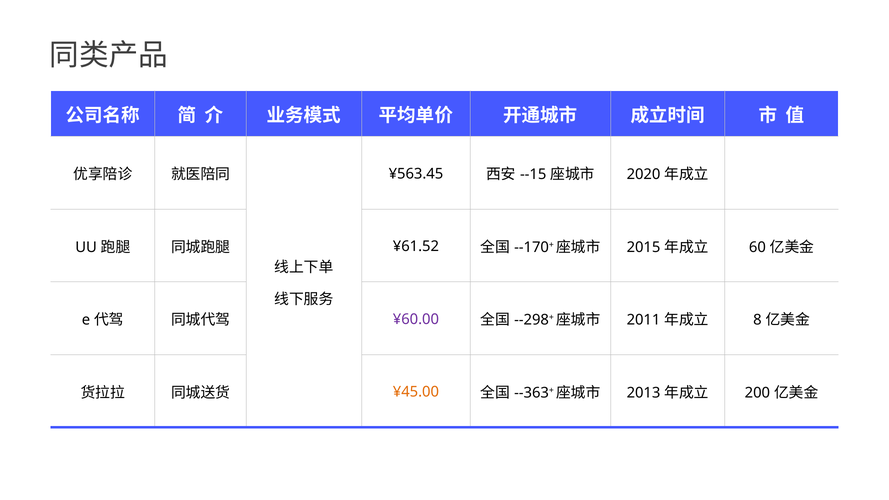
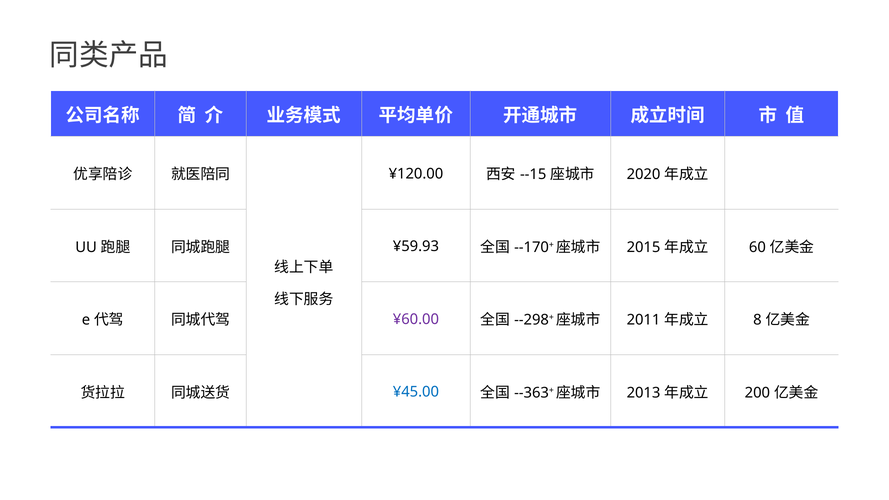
¥563.45: ¥563.45 -> ¥120.00 (416, 174)
¥61.52: ¥61.52 -> ¥59.93 (416, 247)
¥45.00 colour: orange -> blue (416, 392)
